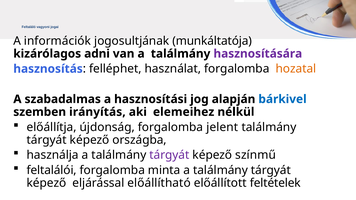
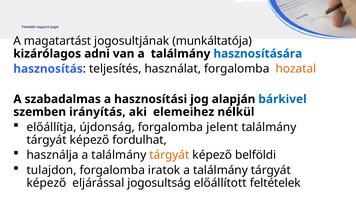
információk: információk -> magatartást (58, 41)
hasznosítására colour: purple -> blue (258, 54)
felléphet: felléphet -> teljesítés (115, 69)
országba: országba -> fordulhat (140, 140)
tárgyát colour: purple -> orange (169, 155)
színmű: színmű -> belföldi (256, 155)
feltalálói: feltalálói -> tulajdon (52, 170)
minta: minta -> iratok (164, 170)
előállítható: előállítható -> jogosultság (159, 183)
